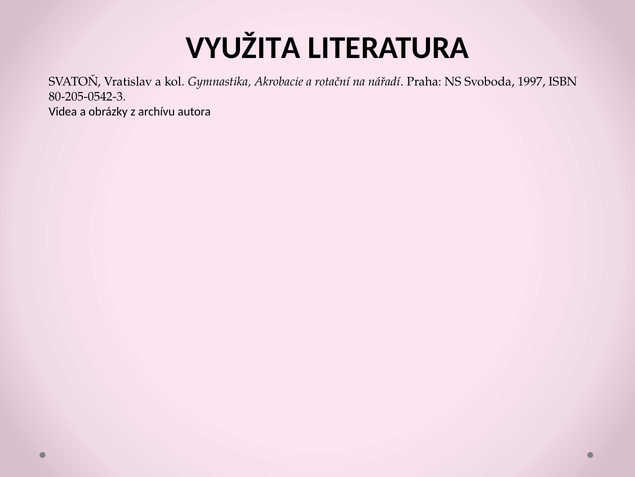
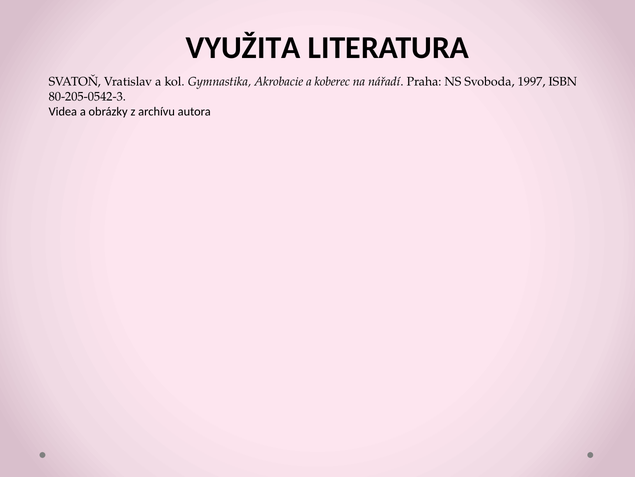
rotační: rotační -> koberec (332, 82)
